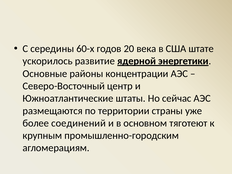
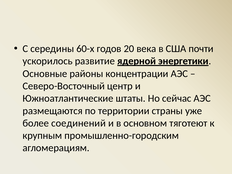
штате: штате -> почти (201, 49)
